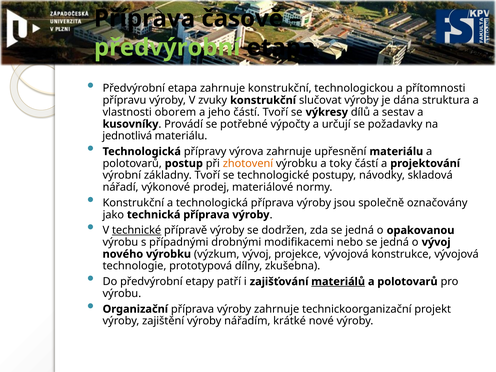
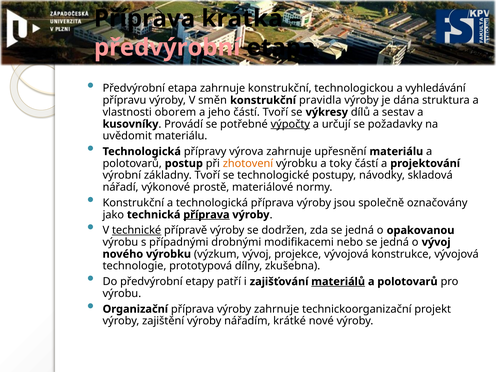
časově: časově -> krátká (242, 19)
předvýrobní colour: light green -> pink (167, 48)
přítomnosti: přítomnosti -> vyhledávání (436, 88)
zvuky: zvuky -> směn (213, 100)
slučovat: slučovat -> pravidla (320, 100)
výpočty underline: none -> present (290, 124)
jednotlivá: jednotlivá -> uvědomit (127, 136)
prodej: prodej -> prostě (211, 187)
příprava underline: none -> present (206, 215)
